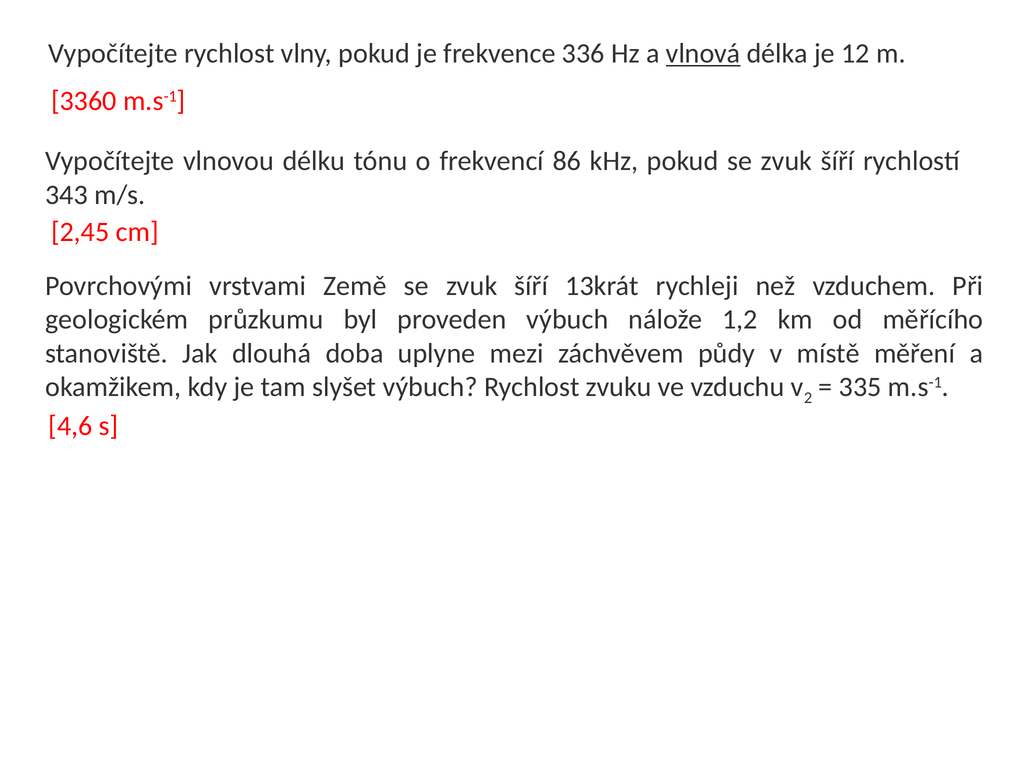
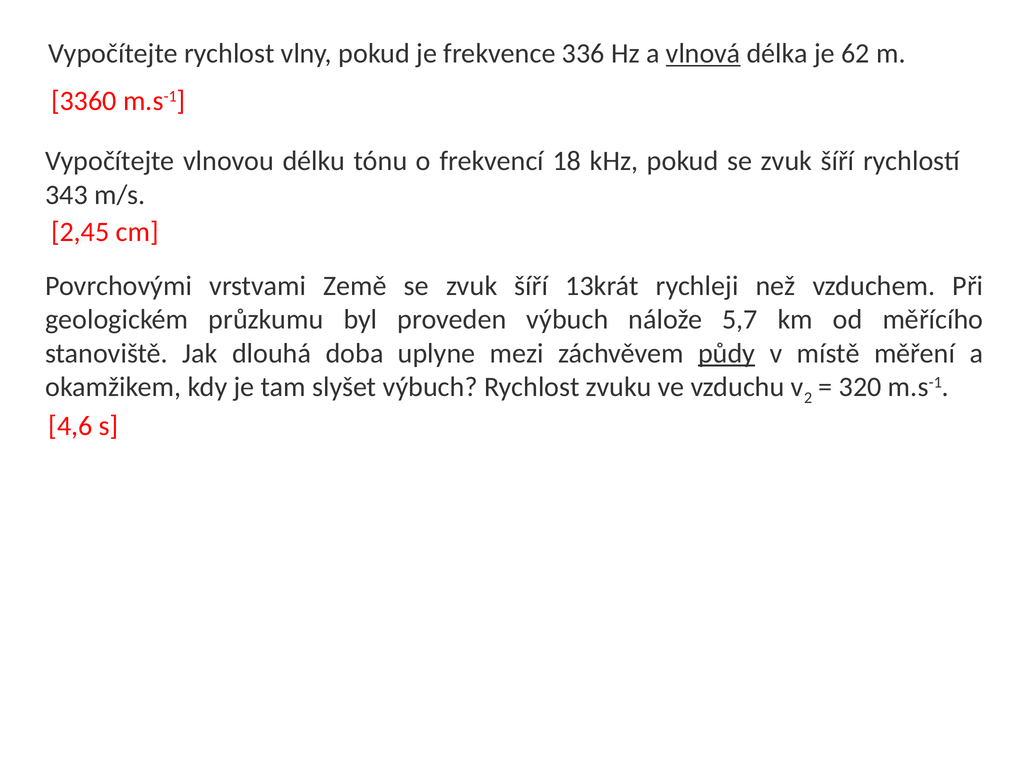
12: 12 -> 62 (855, 54)
86: 86 -> 18 (567, 161)
1,2: 1,2 -> 5,7 (740, 320)
půdy underline: none -> present (727, 353)
335: 335 -> 320 (860, 387)
